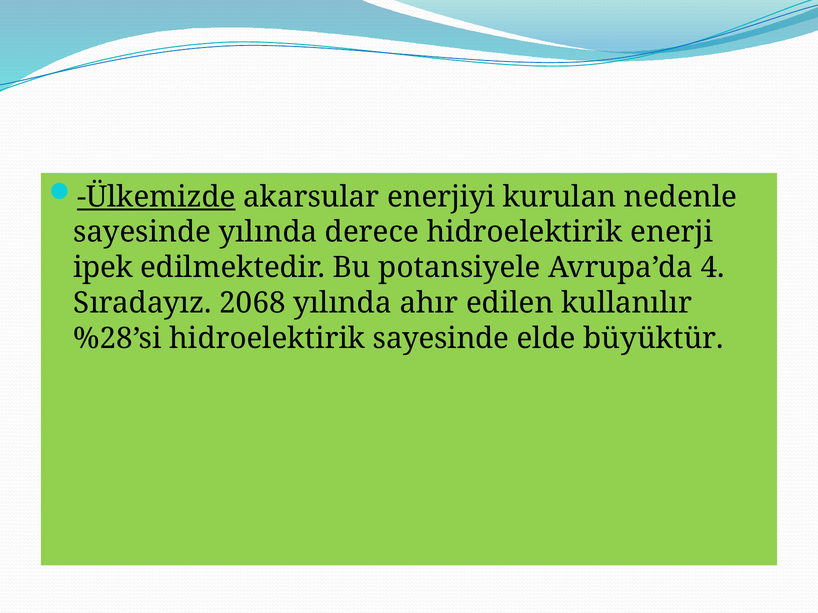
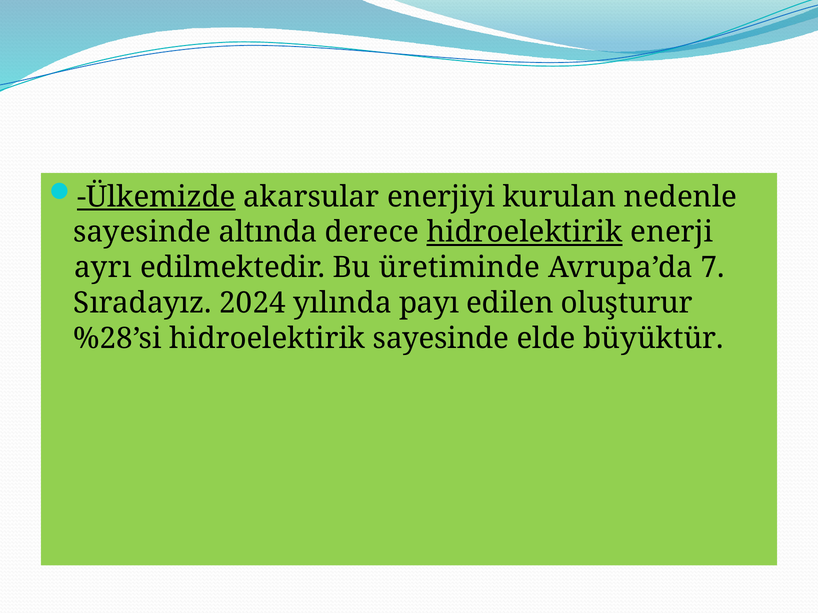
sayesinde yılında: yılında -> altında (268, 232)
hidroelektirik underline: none -> present (525, 232)
ipek: ipek -> ayrı (103, 268)
potansiyele: potansiyele -> üretiminde (459, 268)
4: 4 -> 7 (713, 268)
2068: 2068 -> 2024 (253, 303)
ahır: ahır -> payı (429, 303)
kullanılır: kullanılır -> oluşturur (627, 303)
